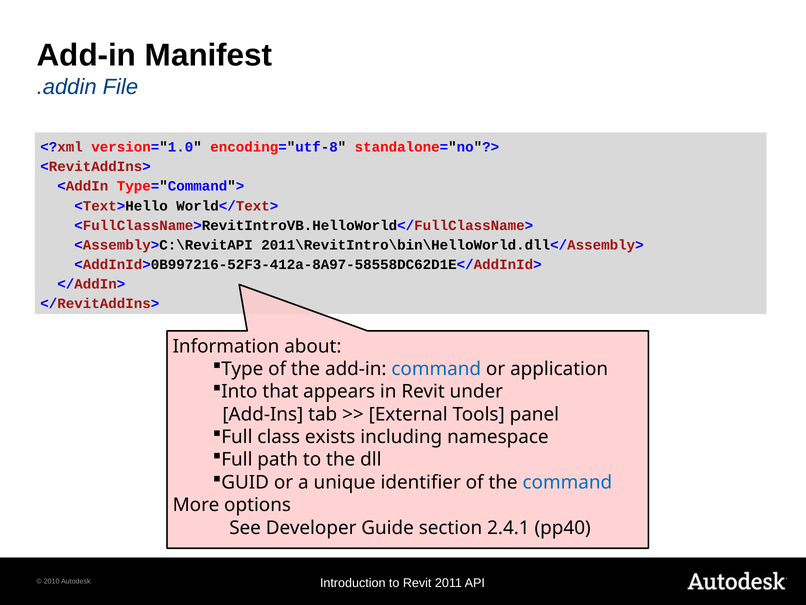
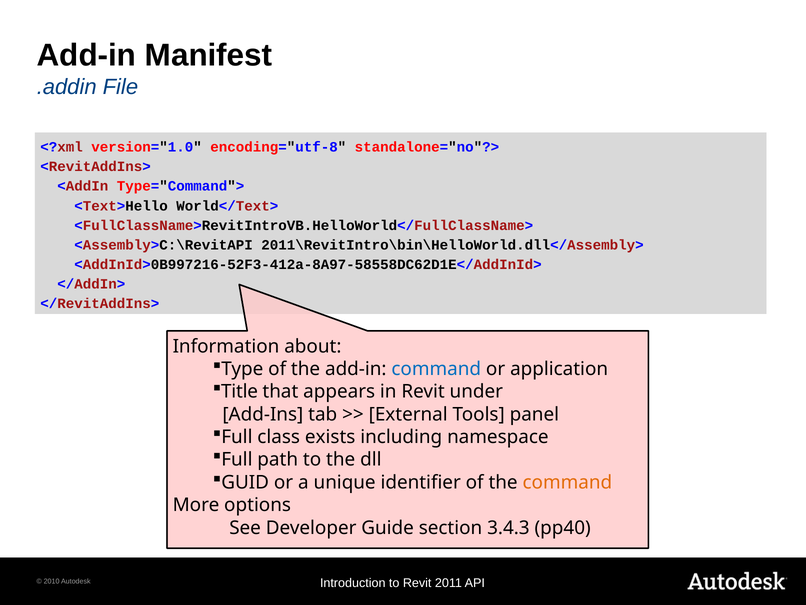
Into: Into -> Title (240, 391)
command colour: blue -> orange (567, 482)
2.4.1: 2.4.1 -> 3.4.3 (508, 527)
